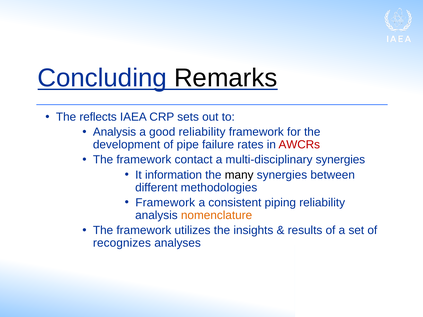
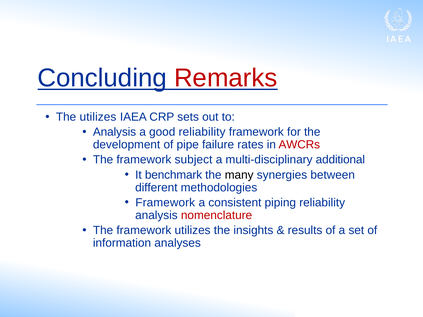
Remarks colour: black -> red (226, 78)
The reflects: reflects -> utilizes (98, 117)
contact: contact -> subject (194, 160)
multi-disciplinary synergies: synergies -> additional (340, 160)
information: information -> benchmark (174, 175)
nomenclature colour: orange -> red (217, 215)
recognizes: recognizes -> information (122, 243)
